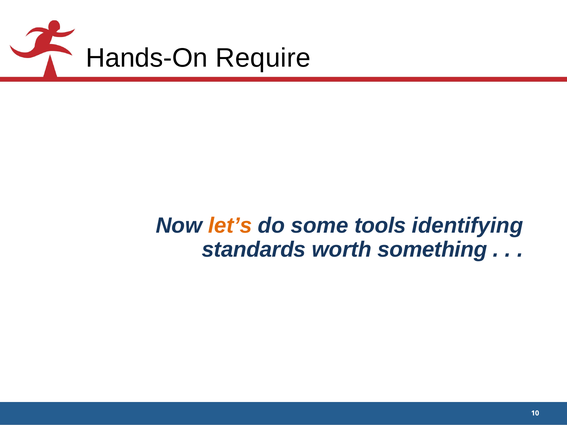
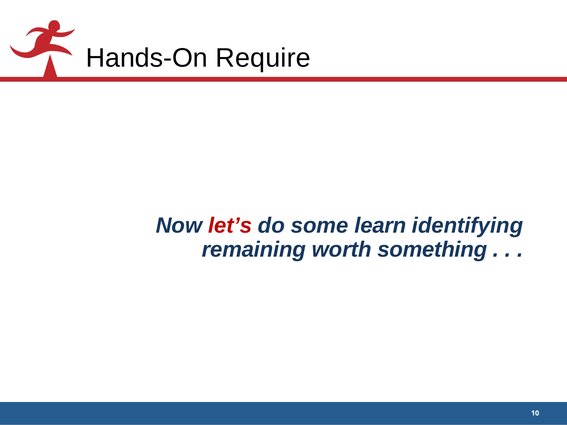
let’s colour: orange -> red (230, 226)
tools: tools -> learn (380, 226)
standards: standards -> remaining (254, 250)
